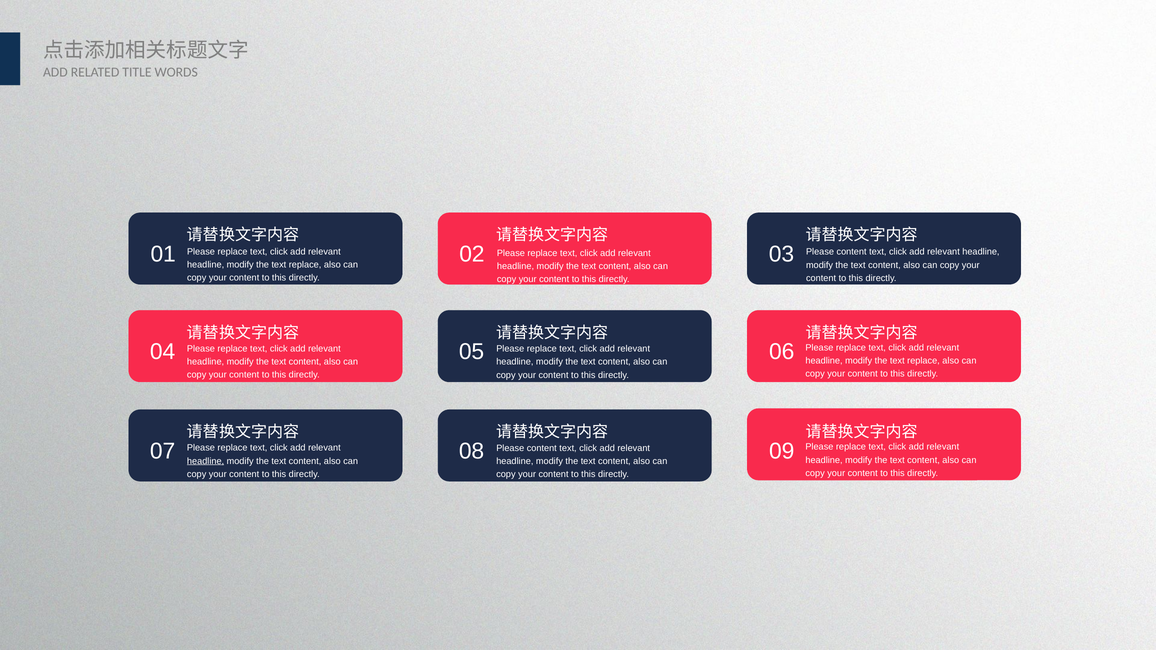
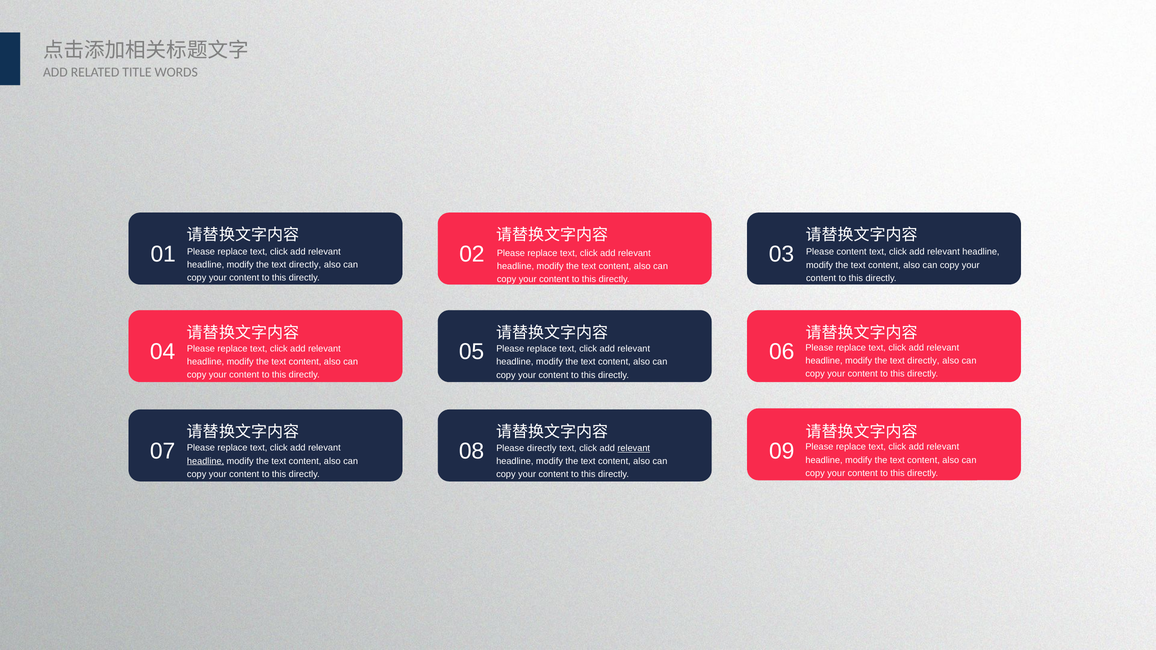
replace: replace -> directly (305, 265)
replace: replace -> directly (923, 361)
content: content -> directly (542, 448)
relevant underline: none -> present (634, 448)
